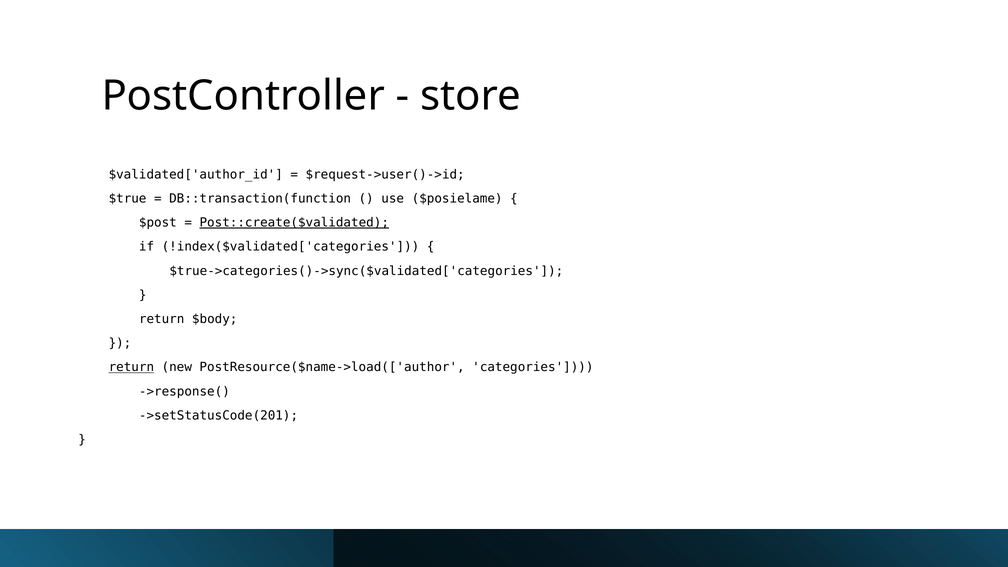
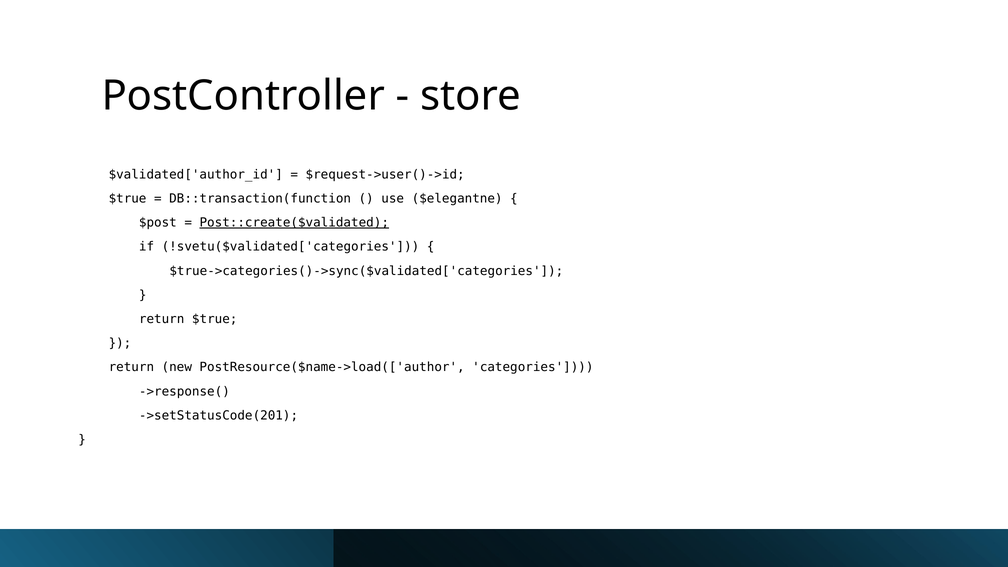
$posielame: $posielame -> $elegantne (457, 199)
!index($validated['categories: !index($validated['categories -> !svetu($validated['categories (290, 247)
return $body: $body -> $true (215, 319)
return underline: present -> none (131, 367)
